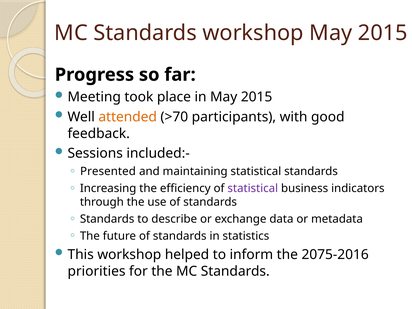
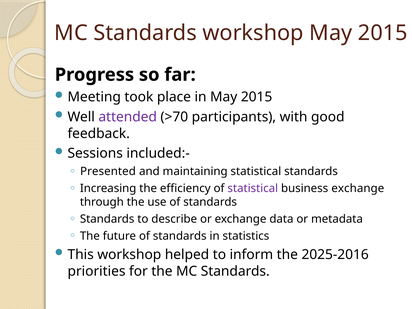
attended colour: orange -> purple (128, 117)
business indicators: indicators -> exchange (358, 188)
2075-2016: 2075-2016 -> 2025-2016 (335, 255)
